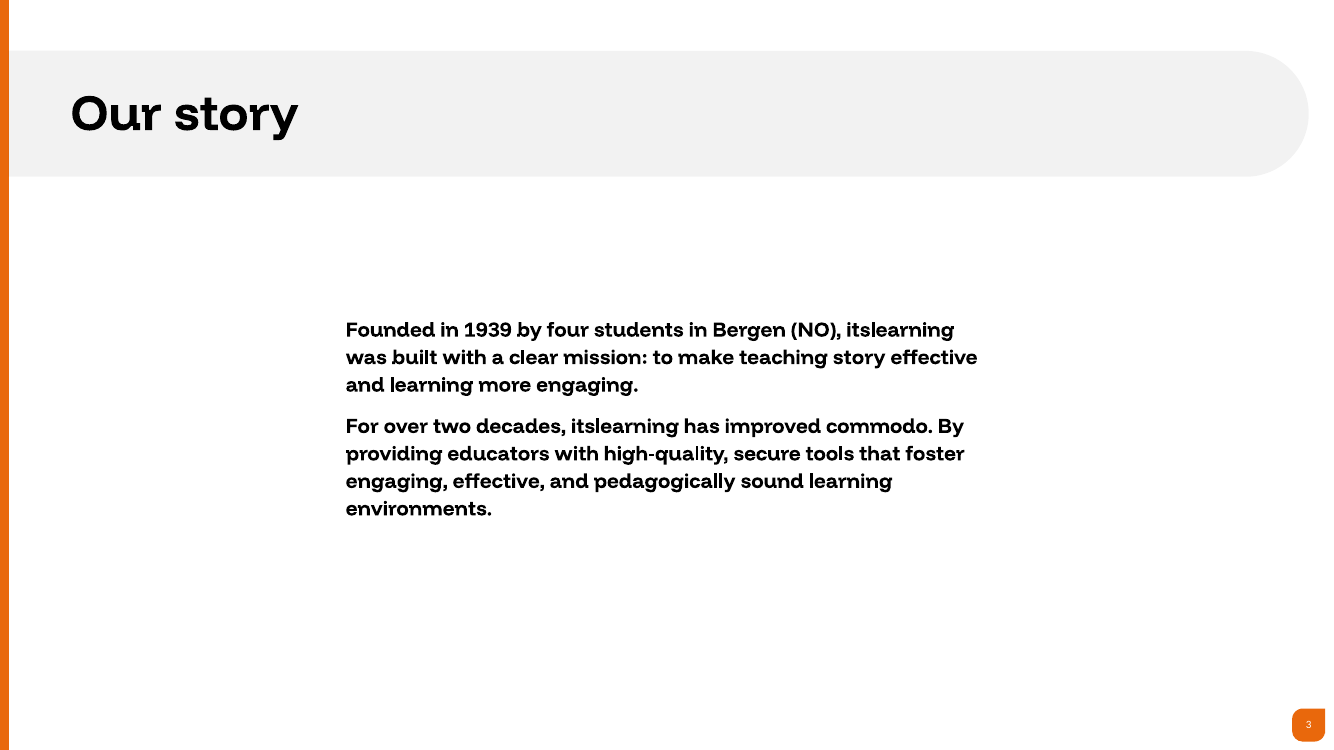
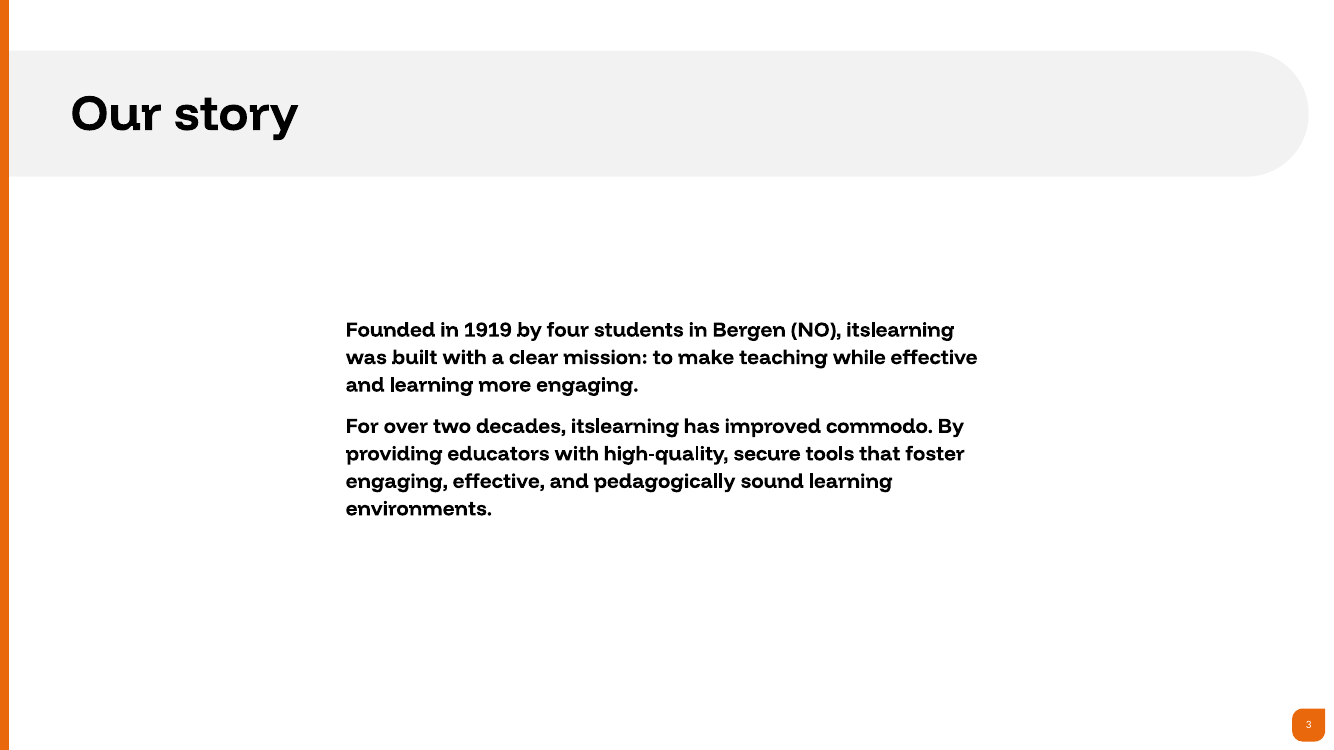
1939: 1939 -> 1919 (488, 330)
teaching story: story -> while (859, 357)
